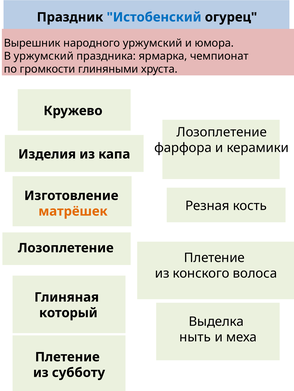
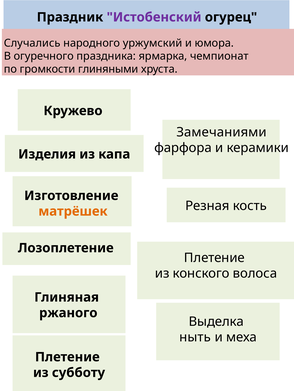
Истобенский colour: blue -> purple (154, 17)
Вырешник: Вырешник -> Случались (32, 43)
В уржумский: уржумский -> огуречного (44, 56)
Лозоплетение: Лозоплетение -> Замечаниями (222, 133)
который: который -> ржаного (68, 314)
